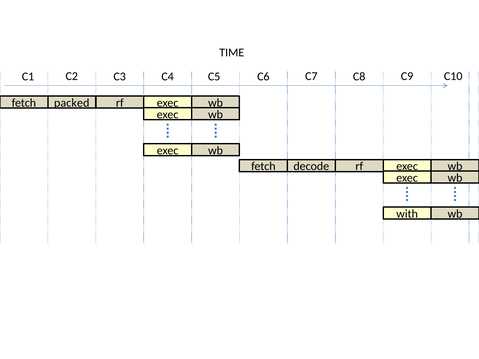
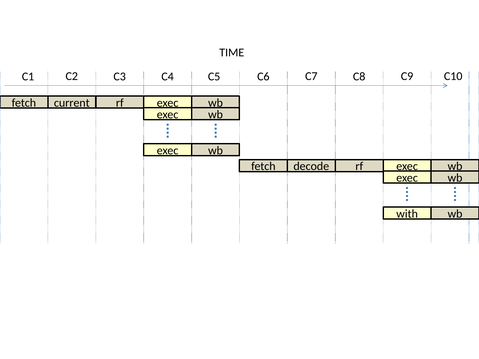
packed: packed -> current (72, 103)
